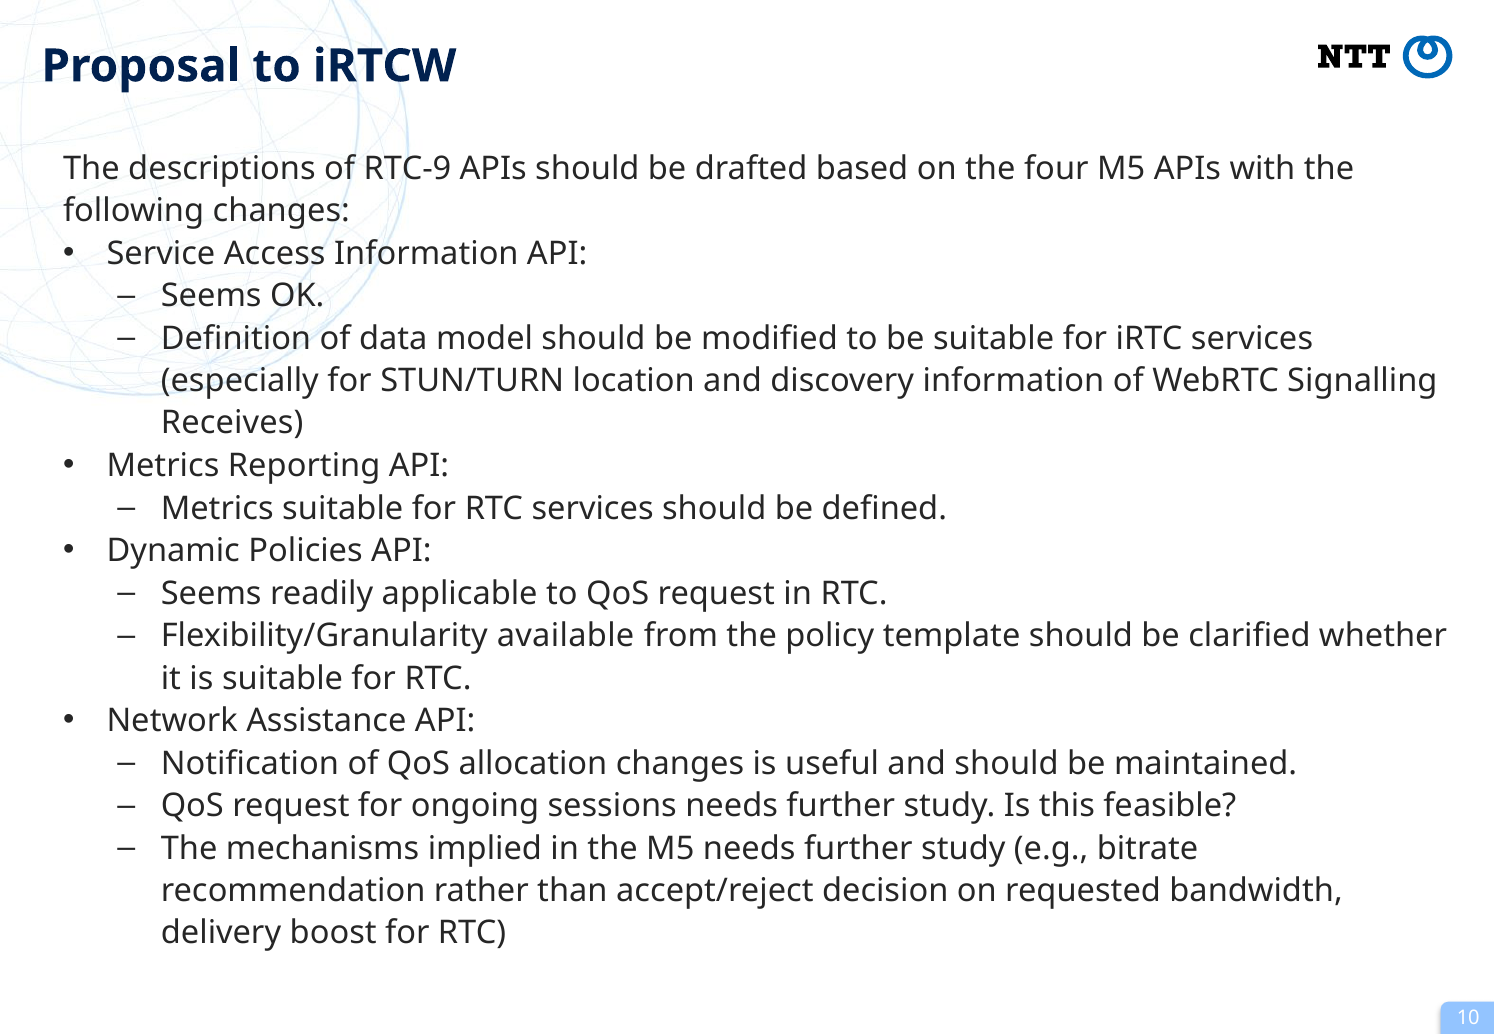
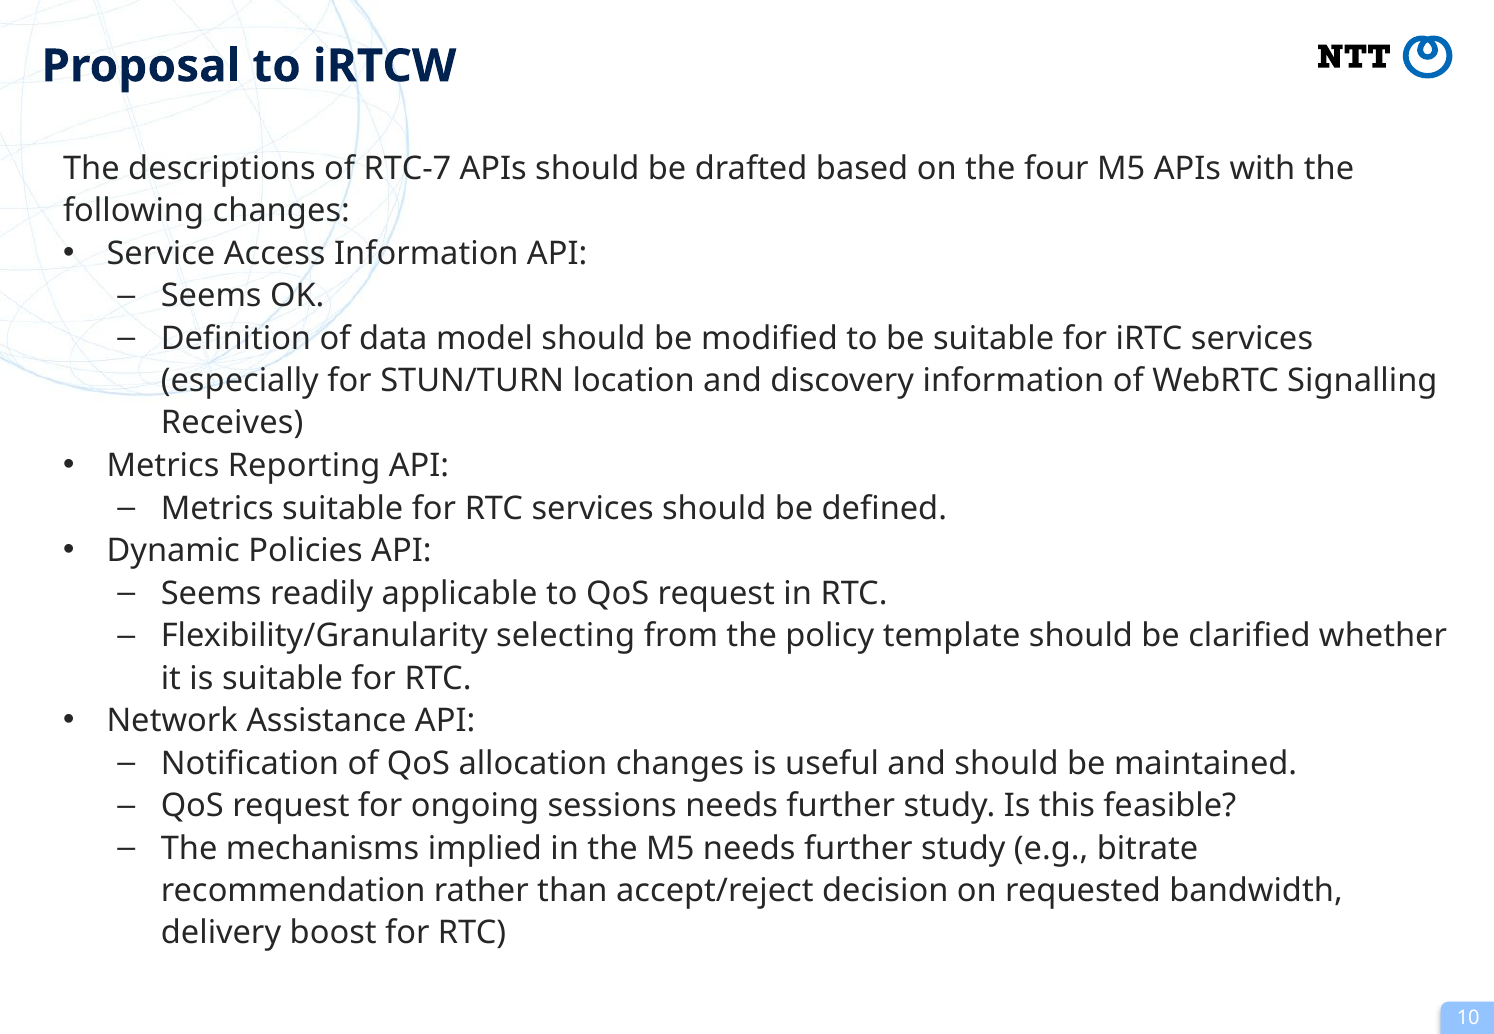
RTC-9: RTC-9 -> RTC-7 (407, 169)
available: available -> selecting (566, 636)
